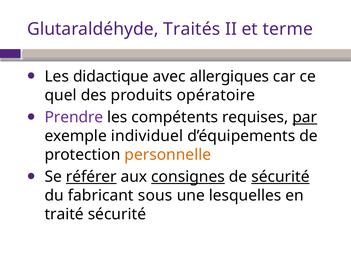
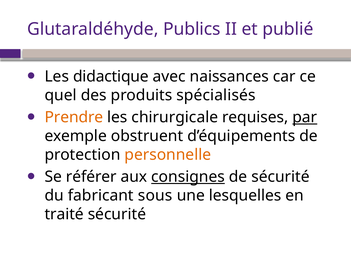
Traités: Traités -> Publics (192, 29)
terme: terme -> publié (288, 29)
allergiques: allergiques -> naissances (229, 77)
opératoire: opératoire -> spécialisés (216, 95)
Prendre colour: purple -> orange (74, 117)
compétents: compétents -> chirurgicale (175, 117)
individuel: individuel -> obstruent (147, 136)
référer underline: present -> none (91, 177)
sécurité underline: present -> none (280, 177)
